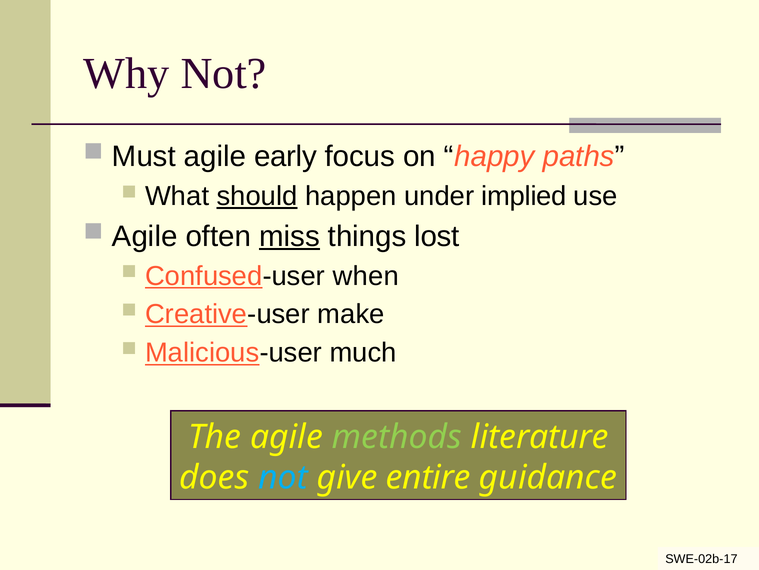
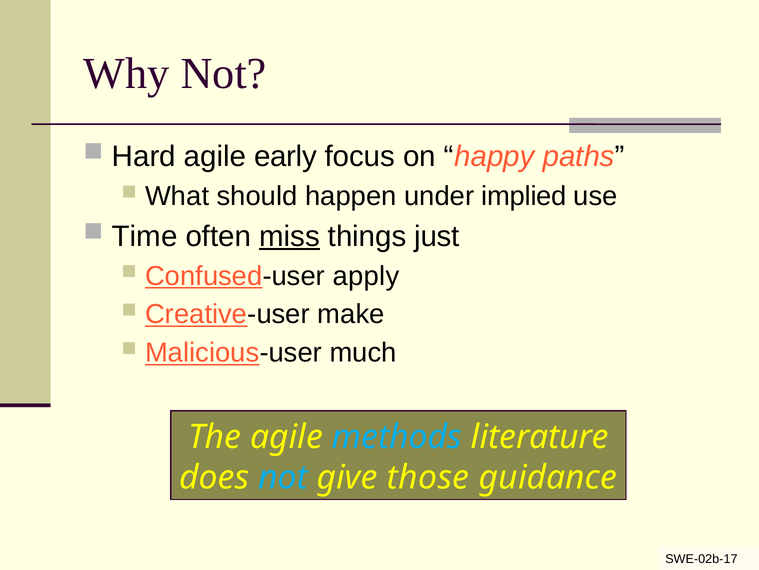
Must: Must -> Hard (144, 156)
should underline: present -> none (257, 196)
Agile: Agile -> Time (145, 236)
lost: lost -> just (437, 236)
when: when -> apply (366, 276)
methods colour: light green -> light blue (397, 437)
entire: entire -> those (428, 477)
